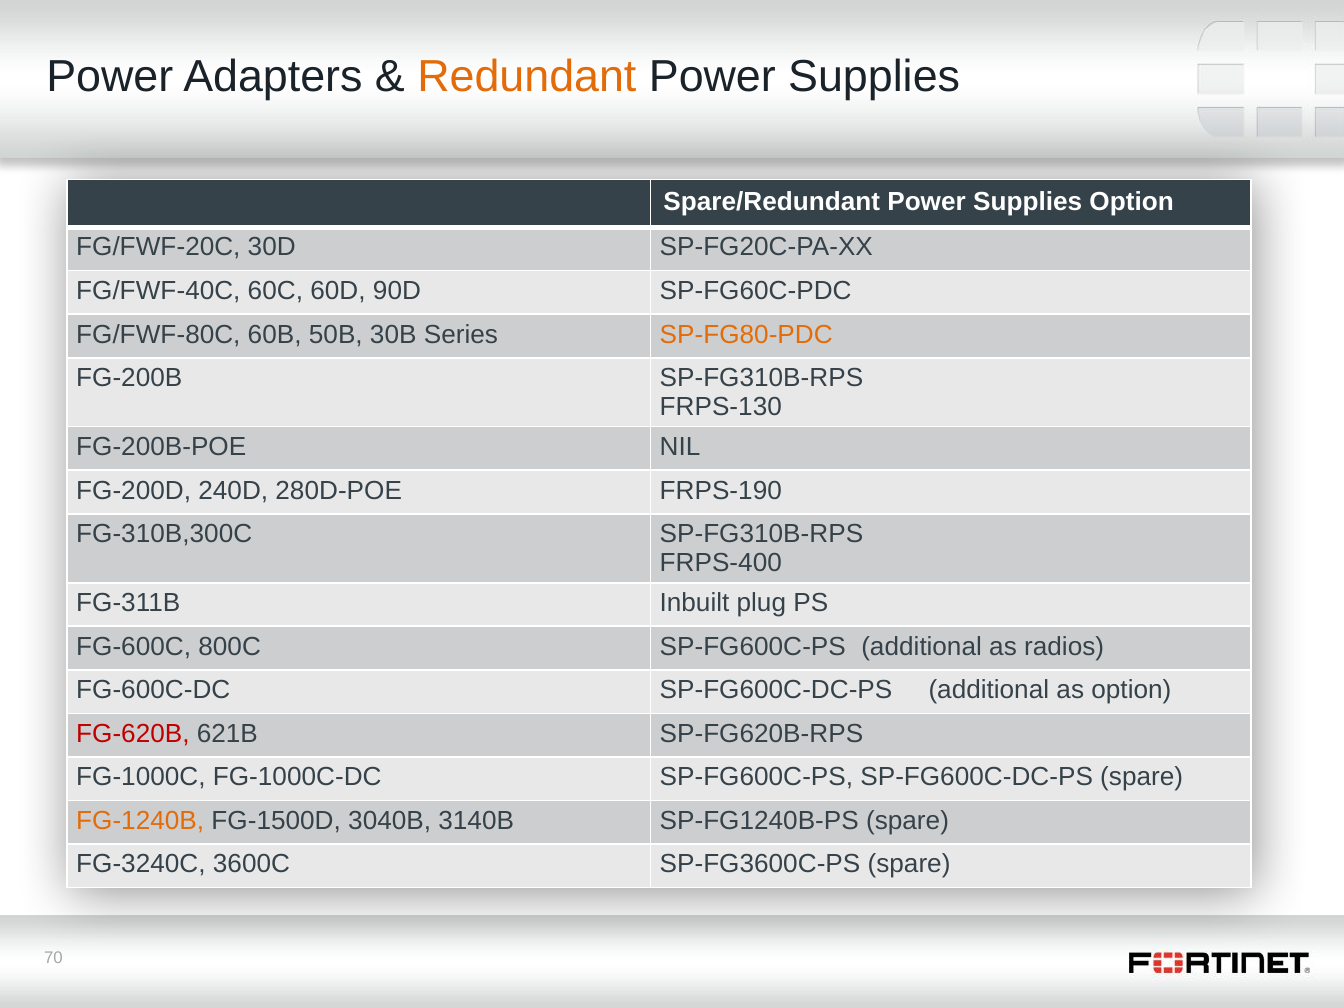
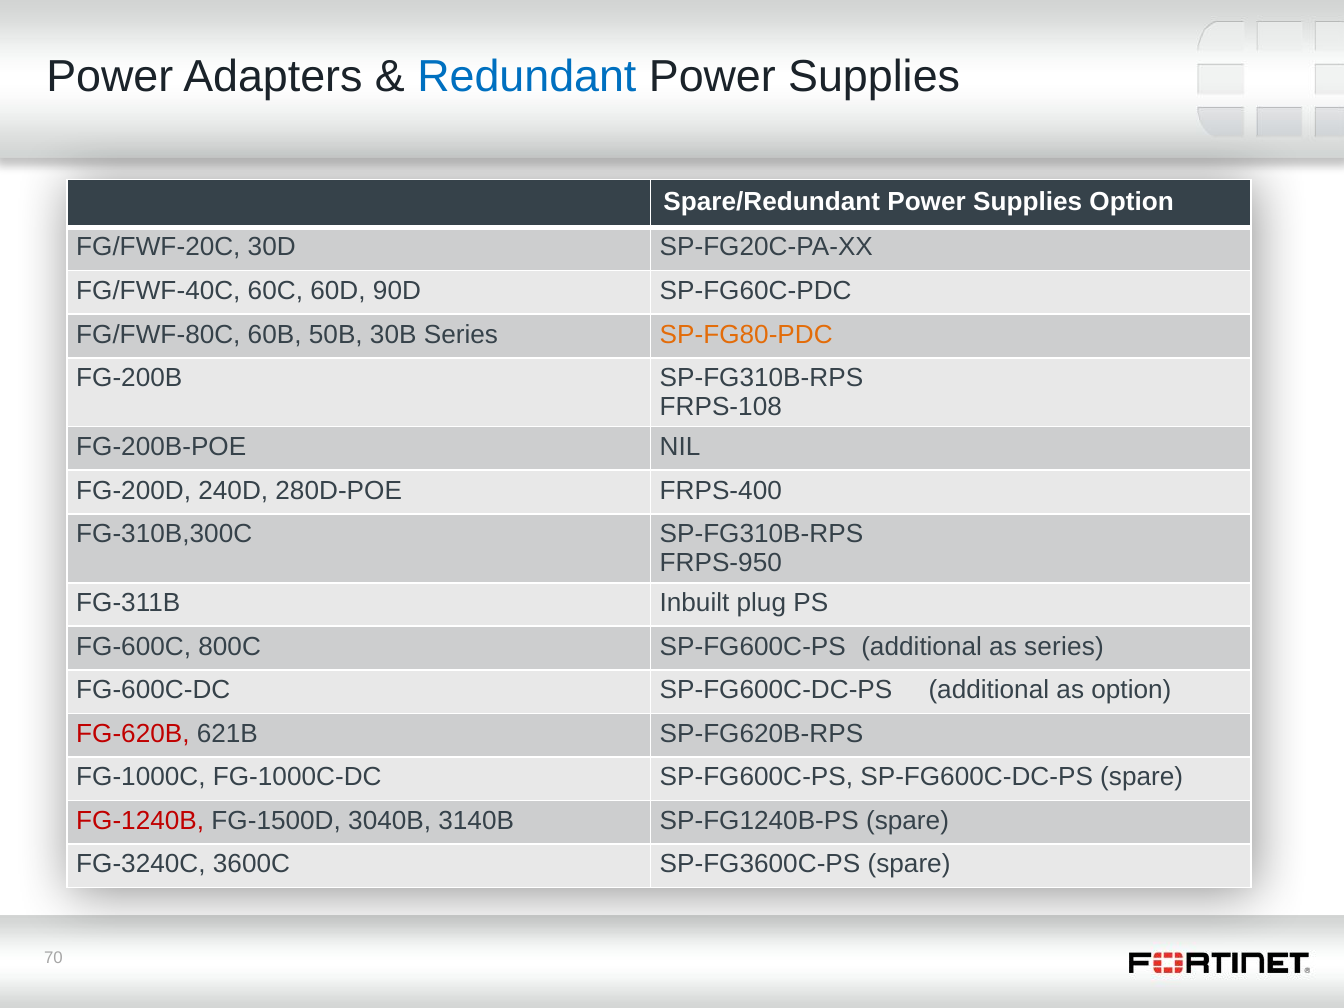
Redundant colour: orange -> blue (527, 77)
FRPS-130: FRPS-130 -> FRPS-108 (721, 407)
FRPS-190: FRPS-190 -> FRPS-400 (721, 490)
FRPS-400: FRPS-400 -> FRPS-950 (721, 563)
as radios: radios -> series (1064, 646)
FG-1240B colour: orange -> red (140, 821)
